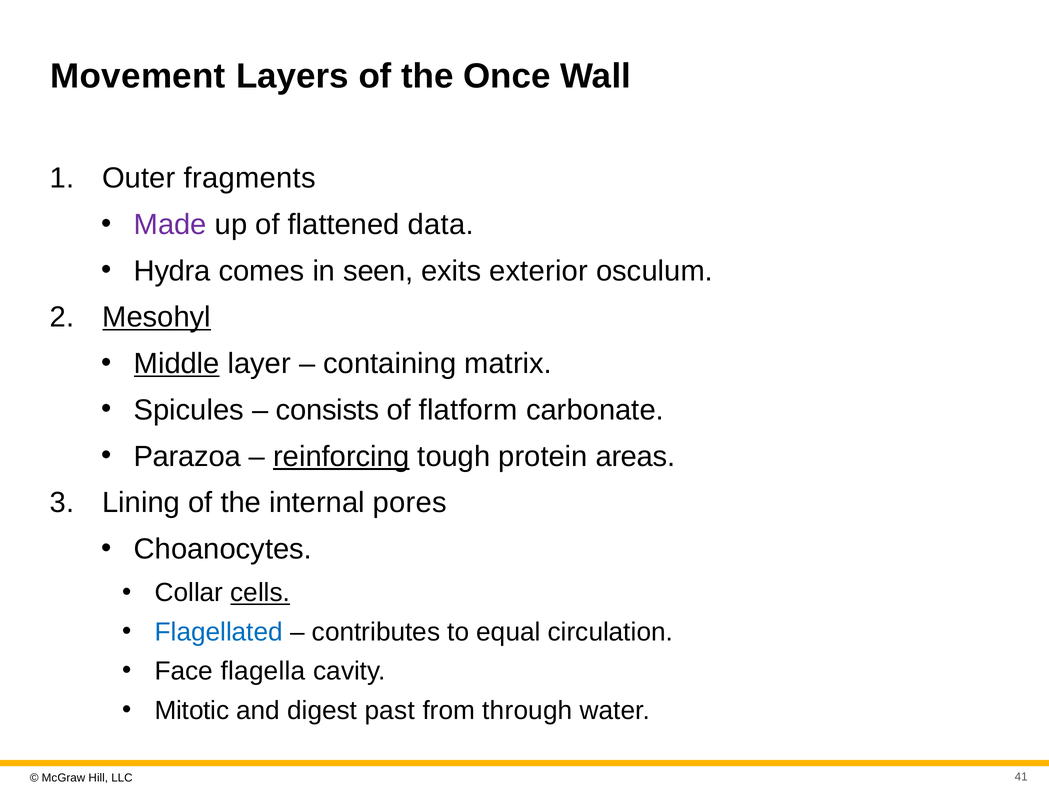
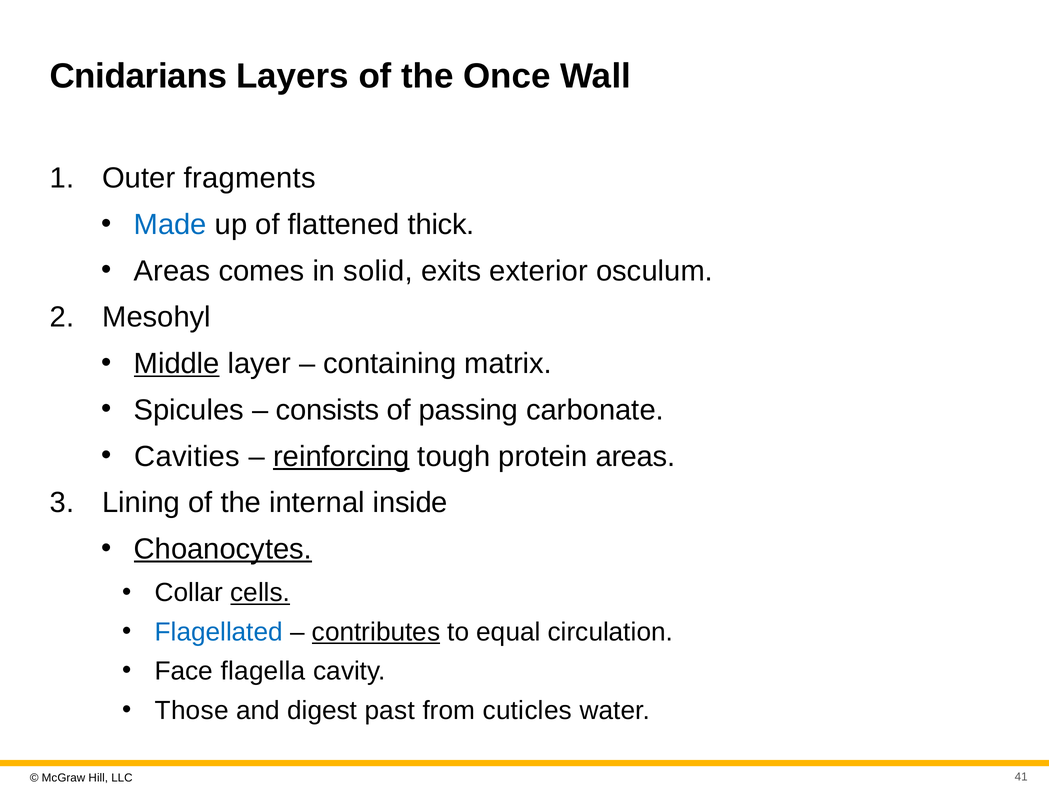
Movement: Movement -> Cnidarians (138, 76)
Made colour: purple -> blue (170, 225)
data: data -> thick (441, 225)
Hydra: Hydra -> Areas (172, 271)
seen: seen -> solid (378, 271)
Mesohyl underline: present -> none (157, 317)
flatform: flatform -> passing (468, 410)
Parazoa: Parazoa -> Cavities (187, 456)
pores: pores -> inside (410, 503)
Choanocytes underline: none -> present (223, 549)
contributes underline: none -> present (376, 632)
Mitotic: Mitotic -> Those (192, 710)
through: through -> cuticles (527, 710)
